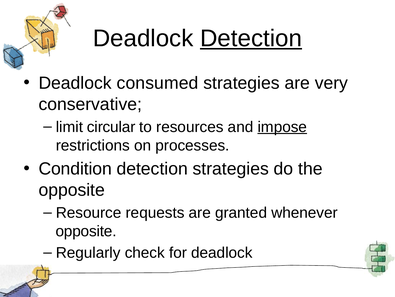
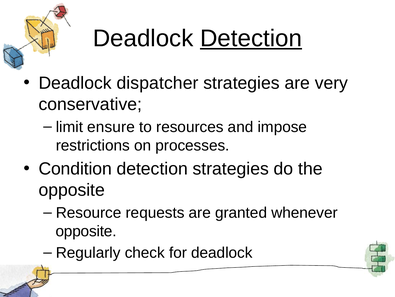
consumed: consumed -> dispatcher (158, 83)
circular: circular -> ensure (111, 127)
impose underline: present -> none (282, 127)
